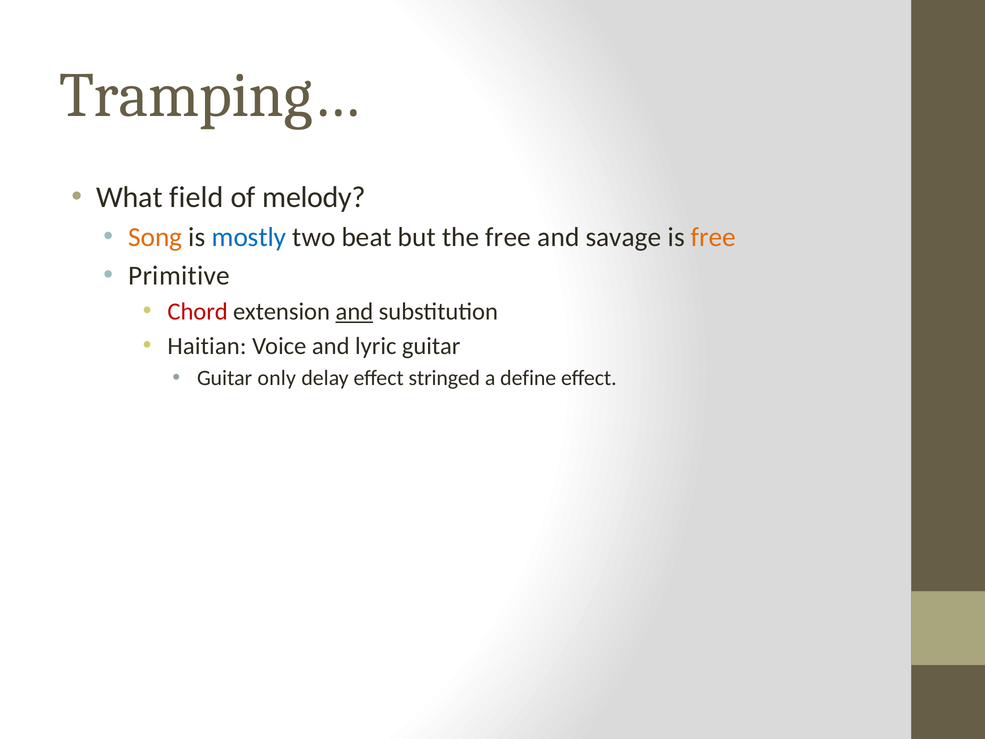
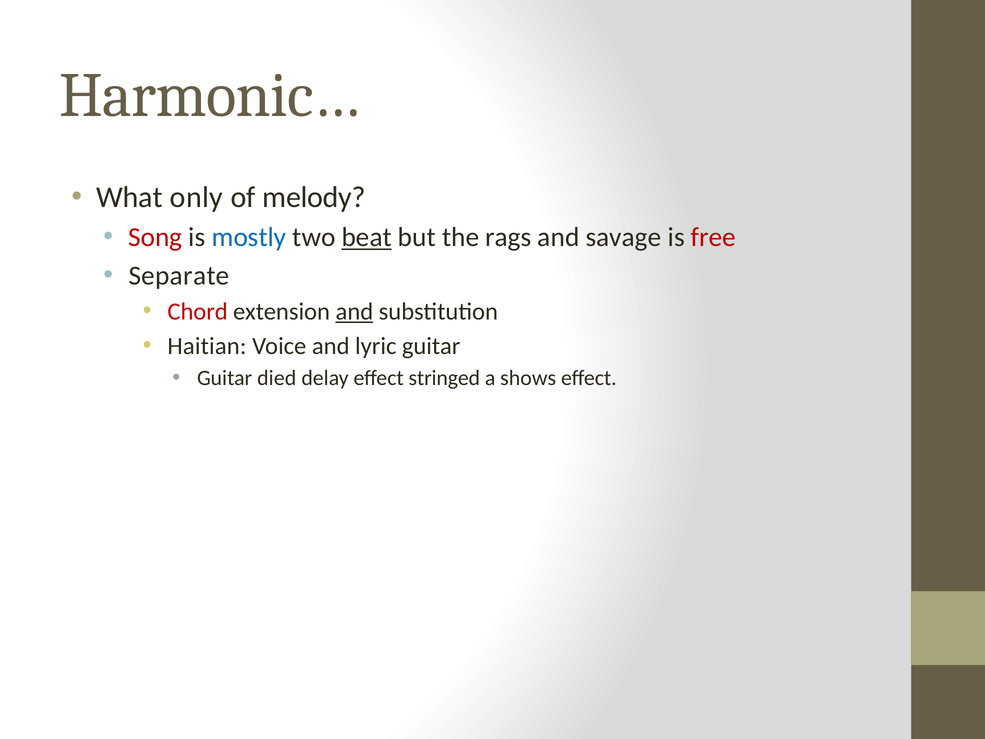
Tramping…: Tramping… -> Harmonic… (210, 96)
field: field -> only (196, 197)
Song colour: orange -> red (155, 237)
beat underline: none -> present (367, 237)
the free: free -> rags (508, 237)
free colour: orange -> red (713, 237)
Primitive: Primitive -> Separate (179, 276)
only: only -> died (277, 378)
define: define -> shows (528, 378)
